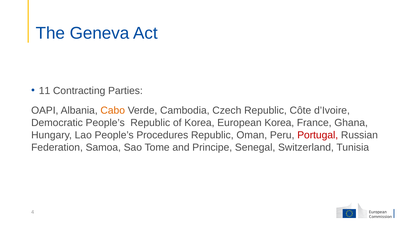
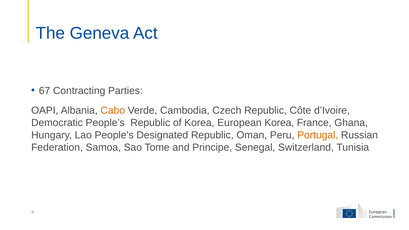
11: 11 -> 67 (45, 91)
Procedures: Procedures -> Designated (162, 135)
Portugal colour: red -> orange (318, 135)
